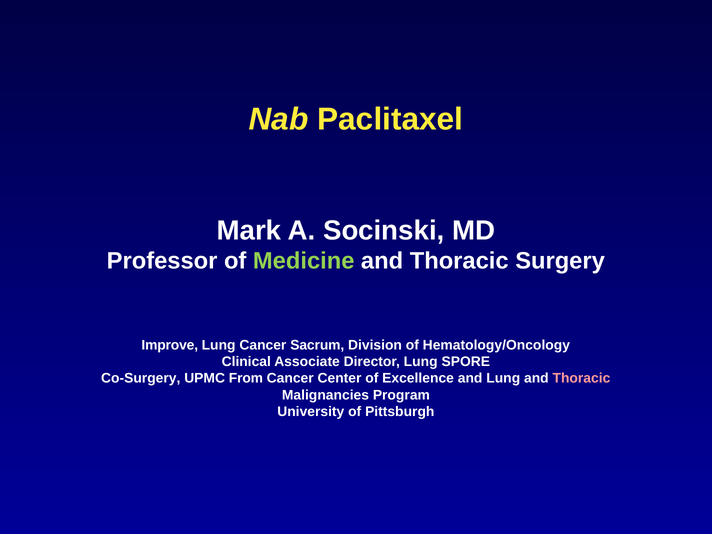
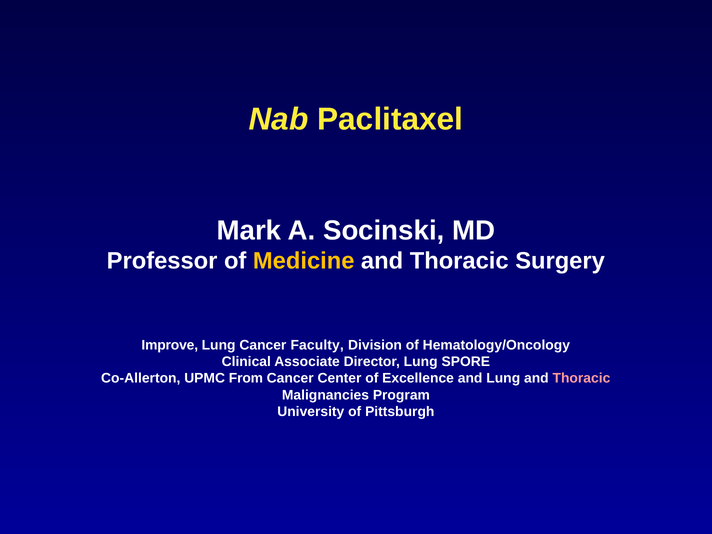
Medicine colour: light green -> yellow (304, 261)
Sacrum: Sacrum -> Faculty (317, 345)
Co-Surgery: Co-Surgery -> Co-Allerton (141, 378)
